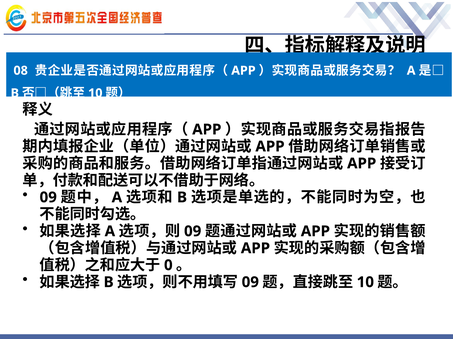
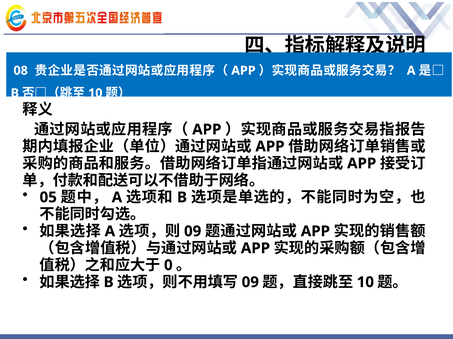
09: 09 -> 05 (48, 198)
